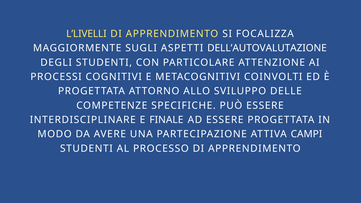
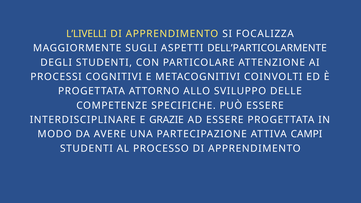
DELL’AUTOVALUTAZIONE: DELL’AUTOVALUTAZIONE -> DELL’PARTICOLARMENTE (267, 48)
FINALE: FINALE -> GRAZIE (166, 120)
